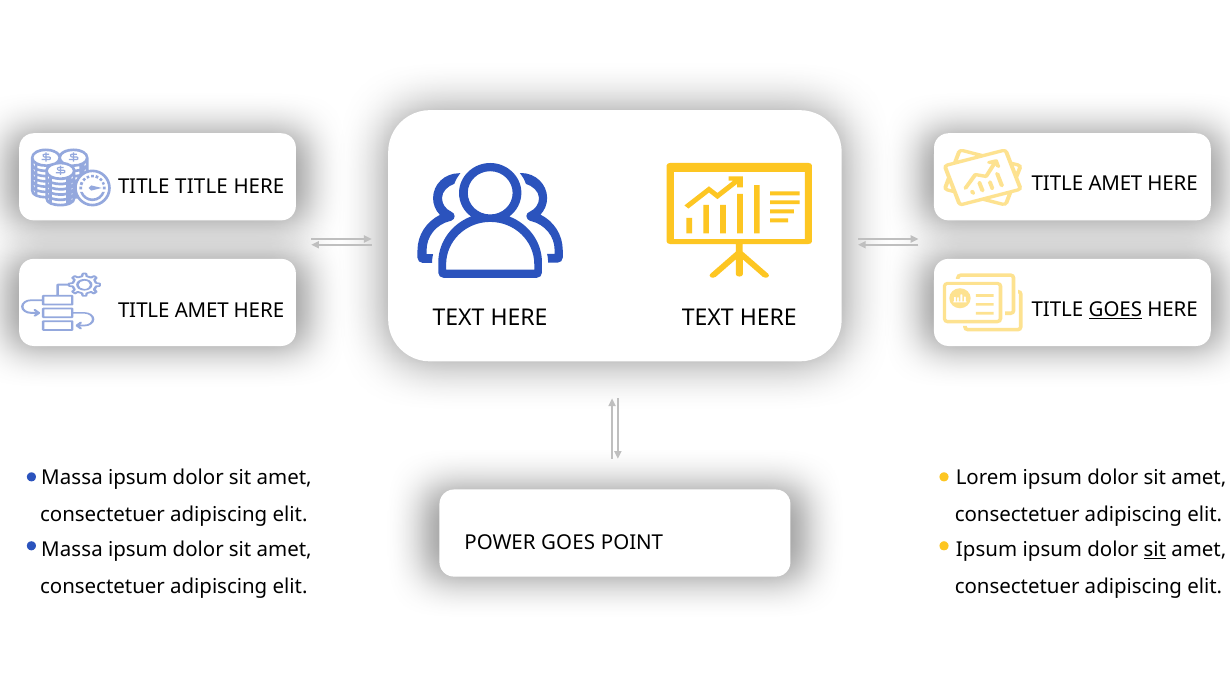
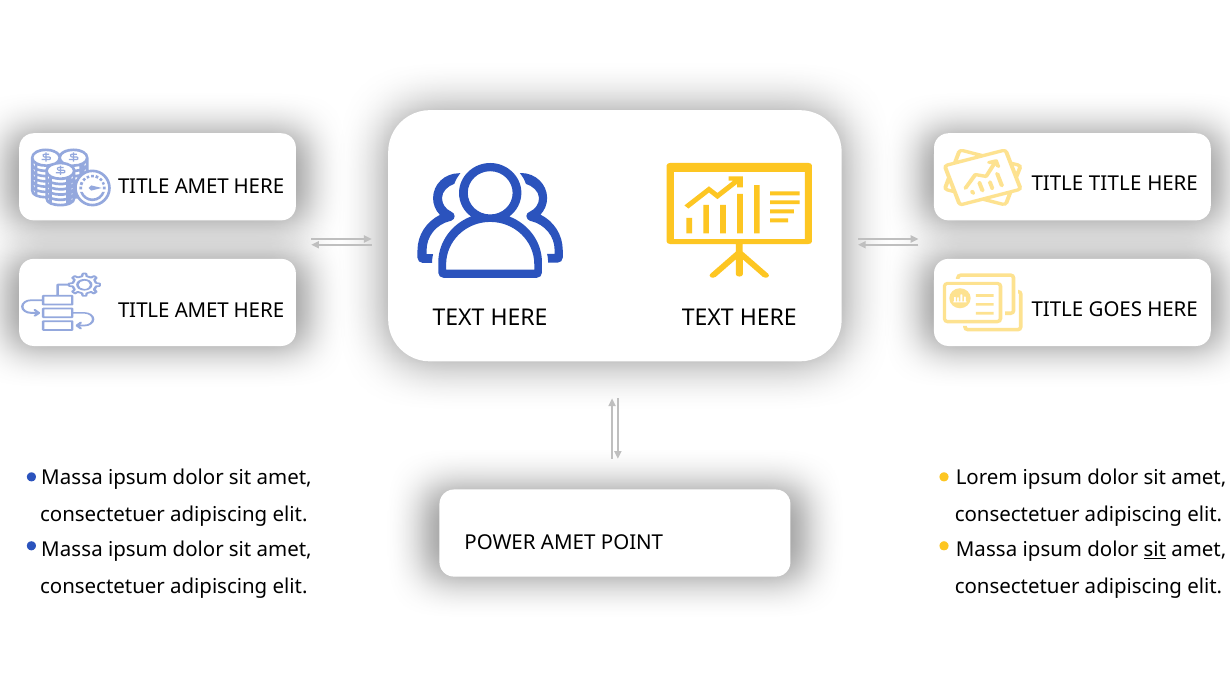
AMET: AMET -> TITLE (1115, 183)
TITLE: TITLE -> AMET (202, 187)
GOES underline: present -> none (1115, 310)
POWER GOES: GOES -> AMET (568, 543)
Ipsum: Ipsum -> Massa (987, 550)
